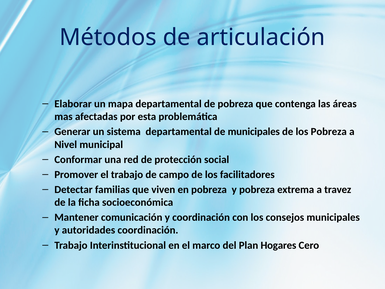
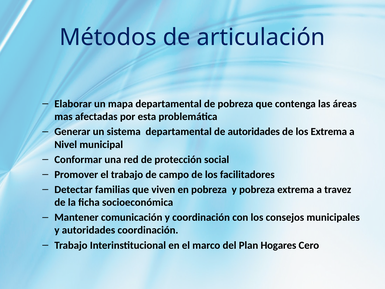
de municipales: municipales -> autoridades (254, 131)
los Pobreza: Pobreza -> Extrema (329, 131)
